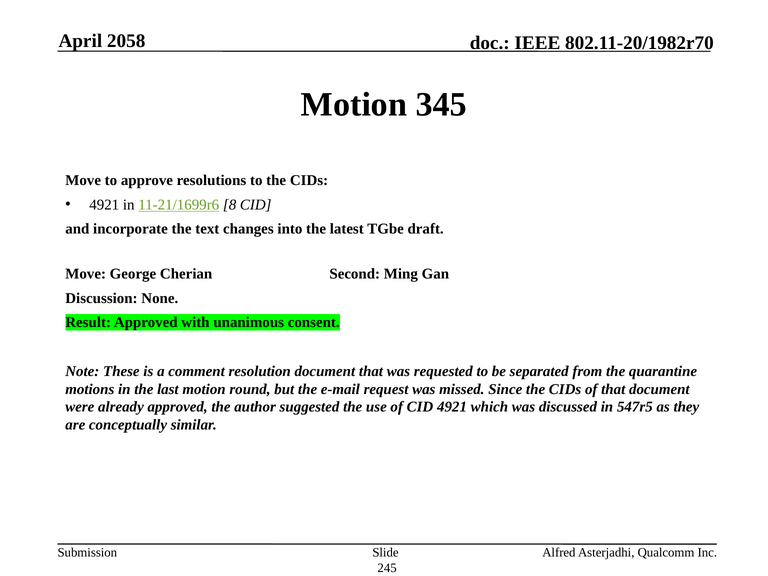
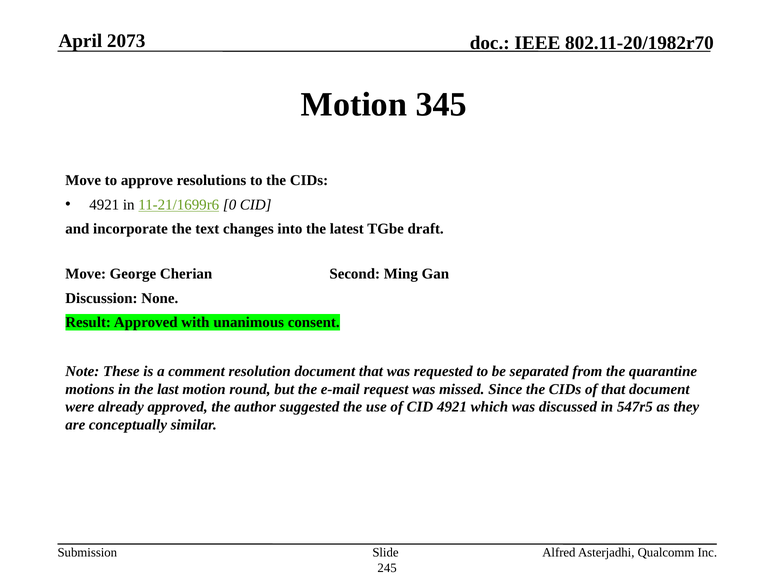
2058: 2058 -> 2073 (126, 41)
8: 8 -> 0 (230, 205)
